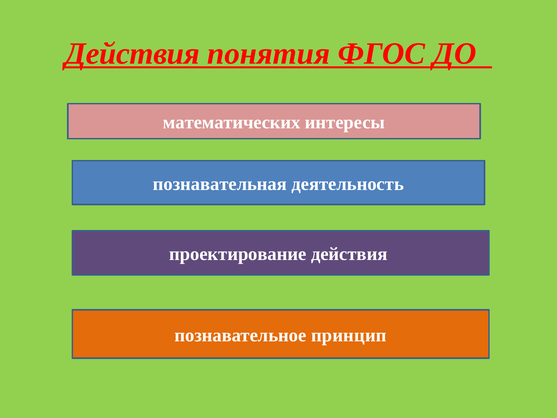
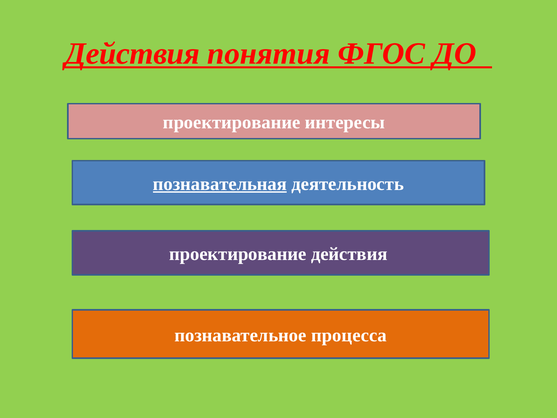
математических: математических -> проектирование (232, 122)
познавательная underline: none -> present (220, 184)
принцип: принцип -> процесса (349, 335)
